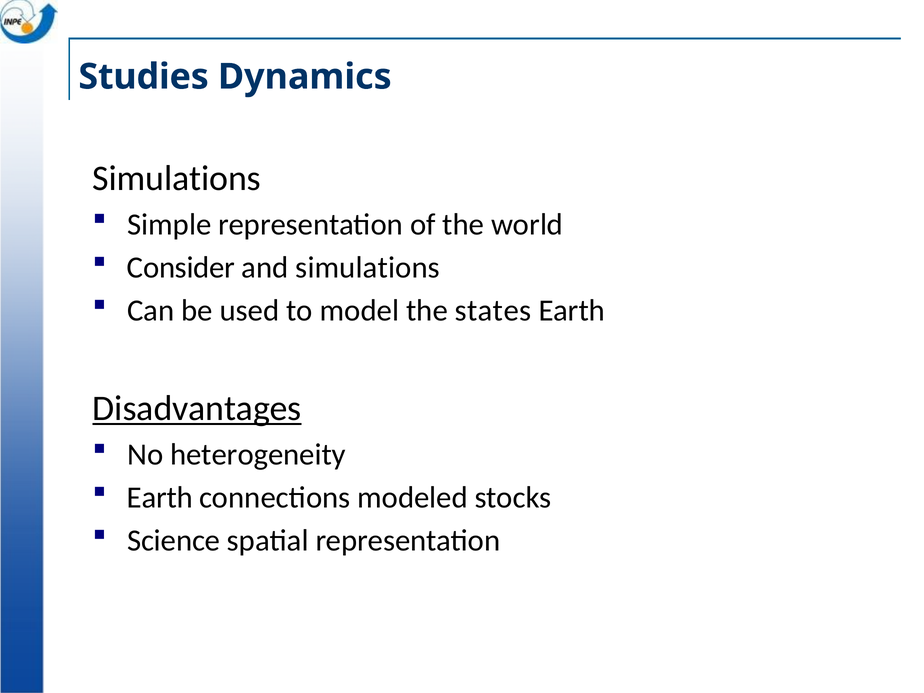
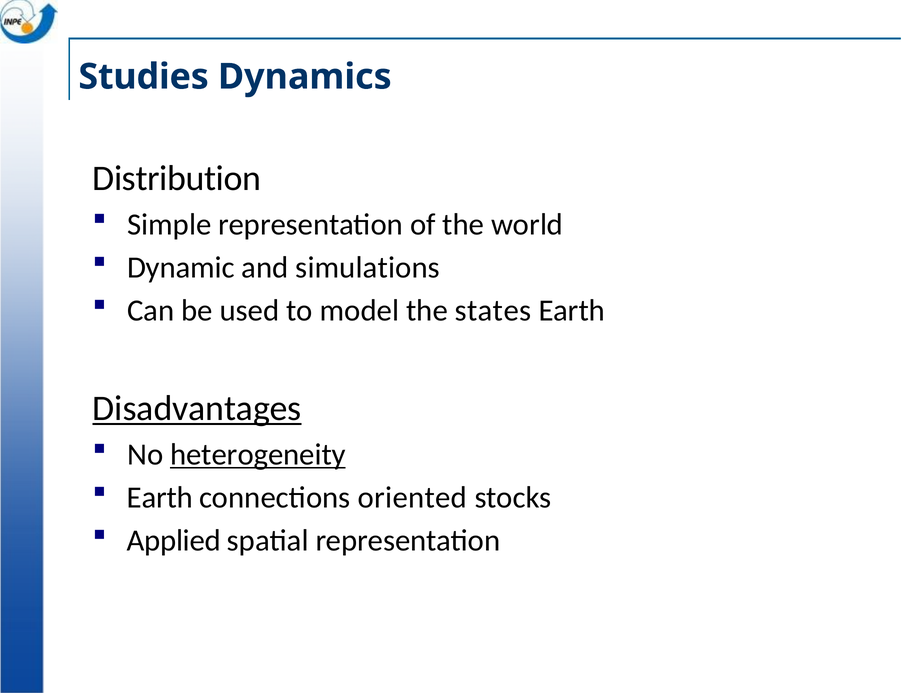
Simulations: Simulations -> Distribution (177, 179)
Consider: Consider -> Dynamic (181, 268)
heterogeneity underline: none -> present (258, 454)
modeled: modeled -> oriented (412, 498)
Science: Science -> Applied (174, 541)
